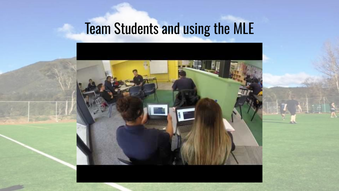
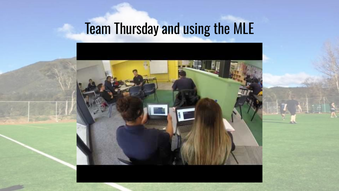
Students: Students -> Thursday (136, 29)
